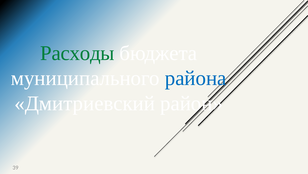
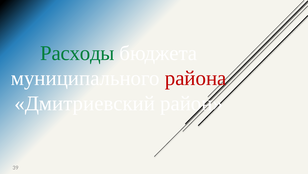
района colour: blue -> red (196, 78)
